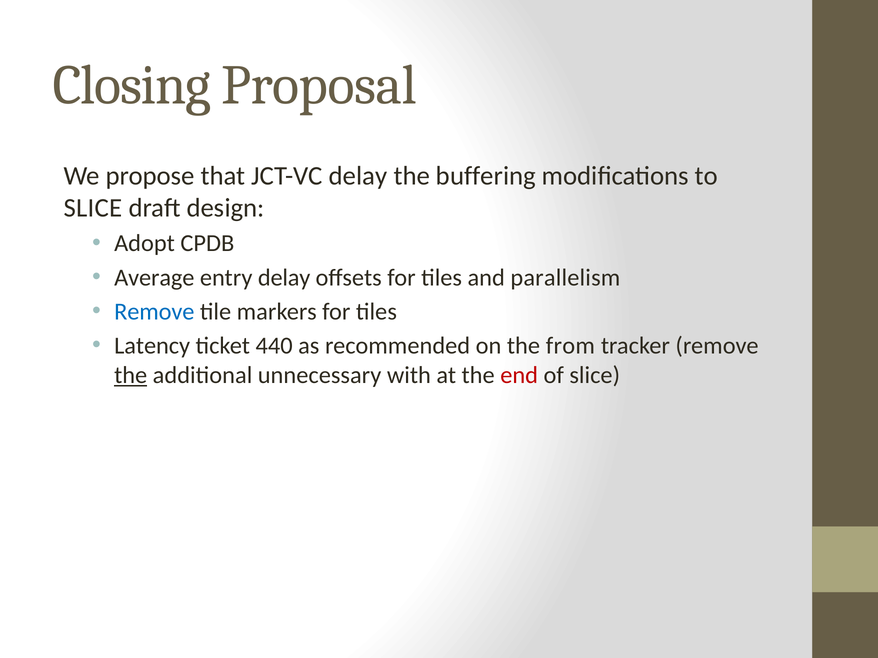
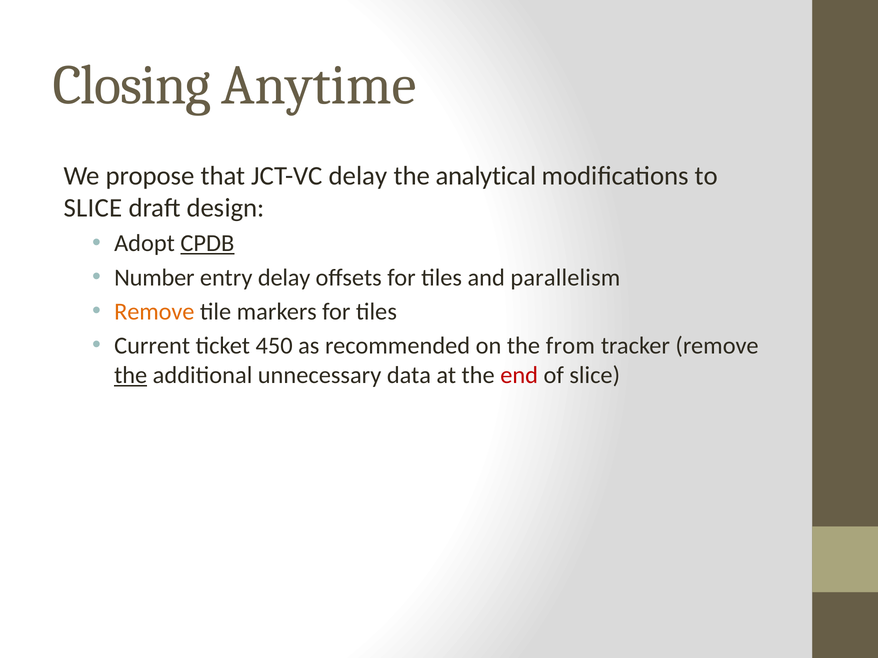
Proposal: Proposal -> Anytime (319, 85)
buffering: buffering -> analytical (486, 176)
CPDB underline: none -> present (207, 244)
Average: Average -> Number (154, 278)
Remove colour: blue -> orange (154, 312)
Latency: Latency -> Current (152, 346)
440: 440 -> 450 (274, 346)
with: with -> data (409, 375)
